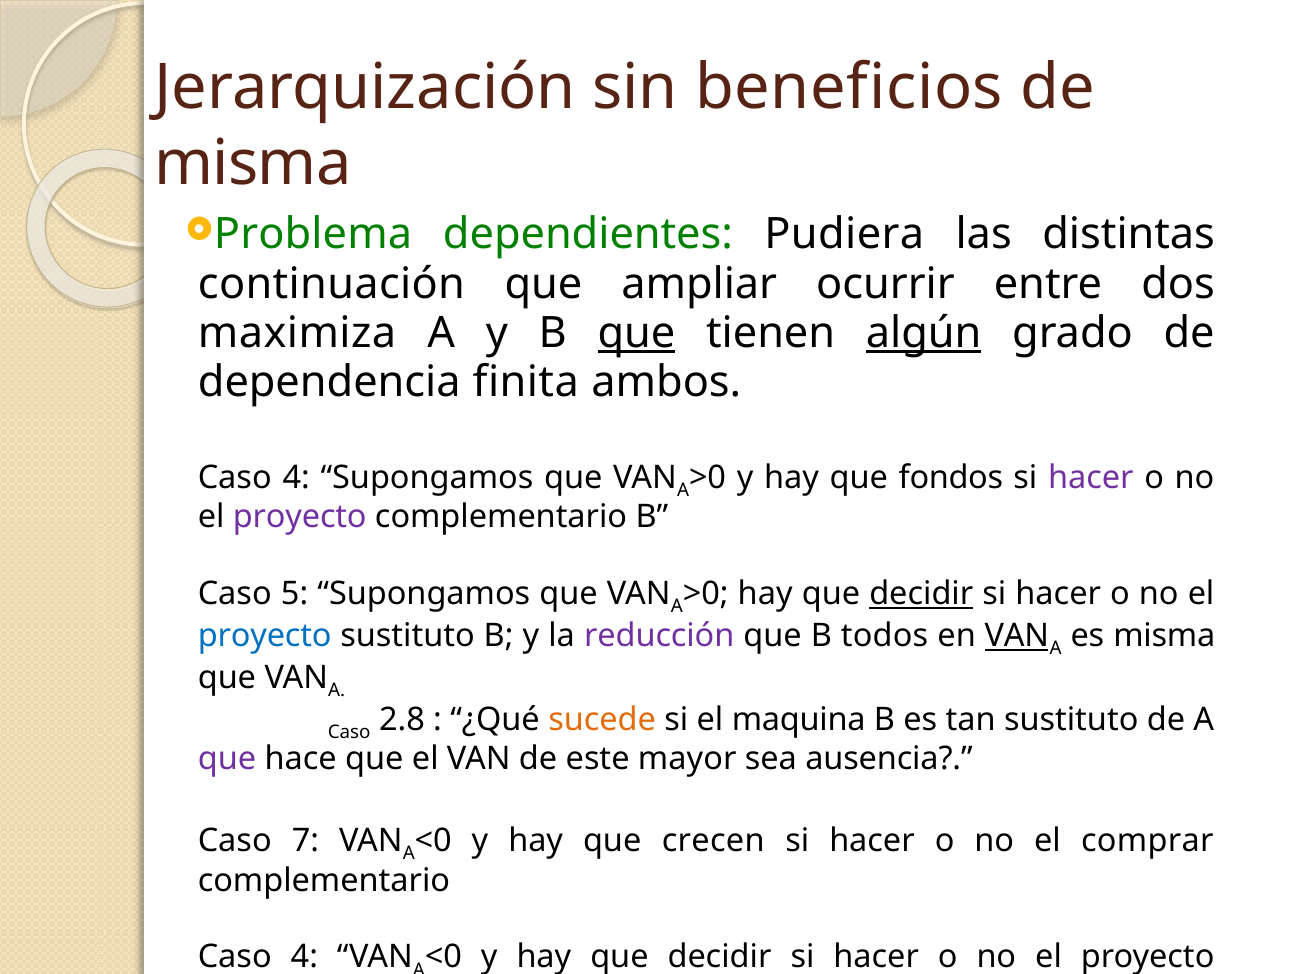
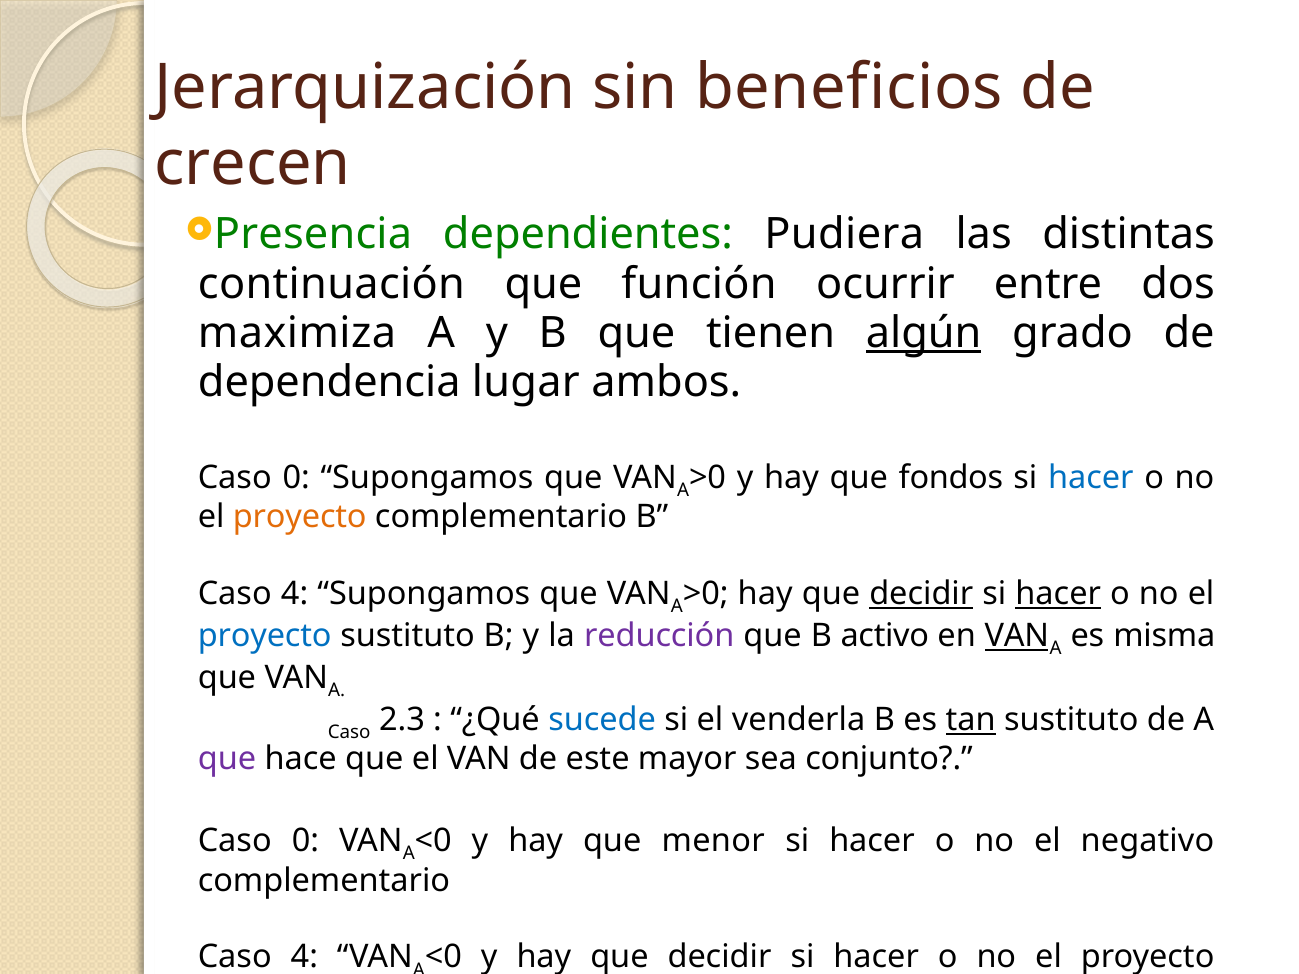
misma: misma -> crecen (253, 163)
Problema: Problema -> Presencia (313, 235)
ampliar: ampliar -> función (699, 284)
que underline: present -> none (636, 333)
finita: finita -> lugar (526, 383)
4: 4 -> 0 (296, 478)
hacer colour: purple -> blue (1091, 478)
proyecto colour: purple -> orange (300, 517)
5: 5 -> 4 (295, 594)
hacer underline: none -> present (1058, 594)
todos: todos -> activo (885, 636)
2.8: 2.8 -> 2.3 (402, 720)
sucede colour: orange -> blue (602, 720)
maquina: maquina -> venderla (799, 720)
tan underline: none -> present (971, 720)
ausencia: ausencia -> conjunto (889, 759)
7: 7 -> 0 (305, 841)
crecen: crecen -> menor (713, 841)
comprar: comprar -> negativo (1147, 841)
